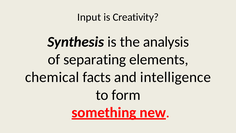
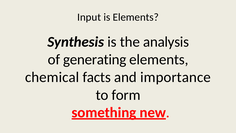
is Creativity: Creativity -> Elements (136, 17)
separating: separating -> generating (95, 59)
intelligence: intelligence -> importance (176, 77)
